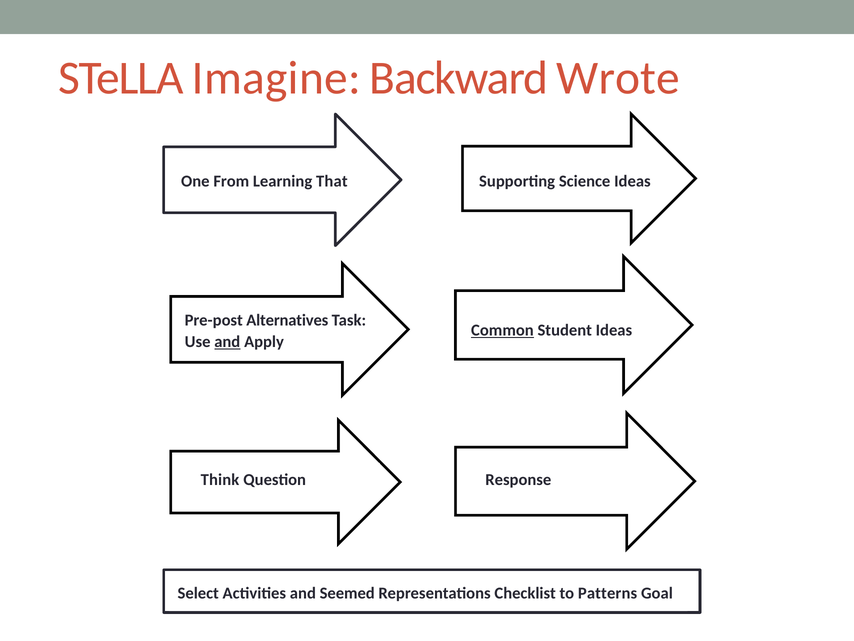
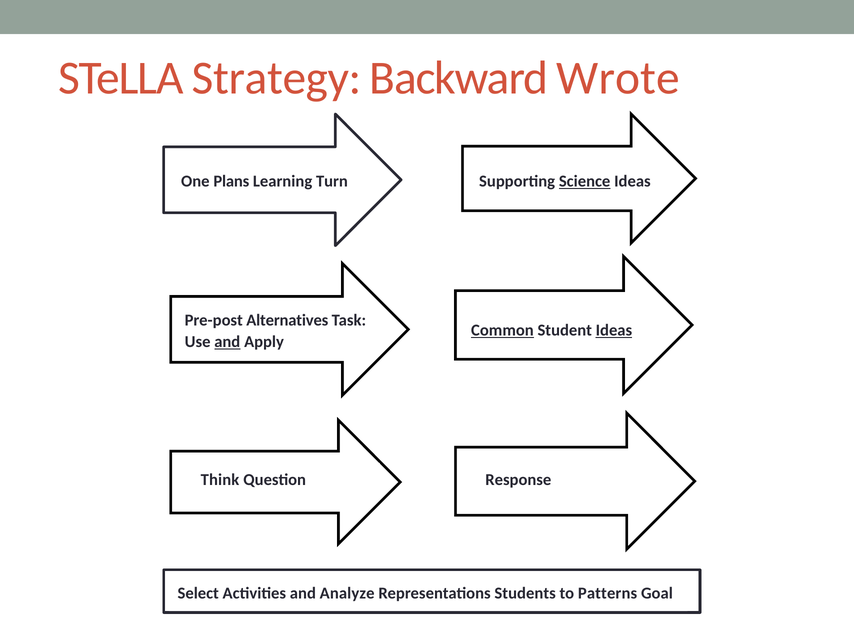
Imagine: Imagine -> Strategy (277, 78)
From: From -> Plans (231, 181)
That: That -> Turn (332, 181)
Science underline: none -> present (585, 181)
Ideas underline: none -> present (614, 330)
Seemed: Seemed -> Analyze (347, 593)
Checklist: Checklist -> Students (525, 593)
